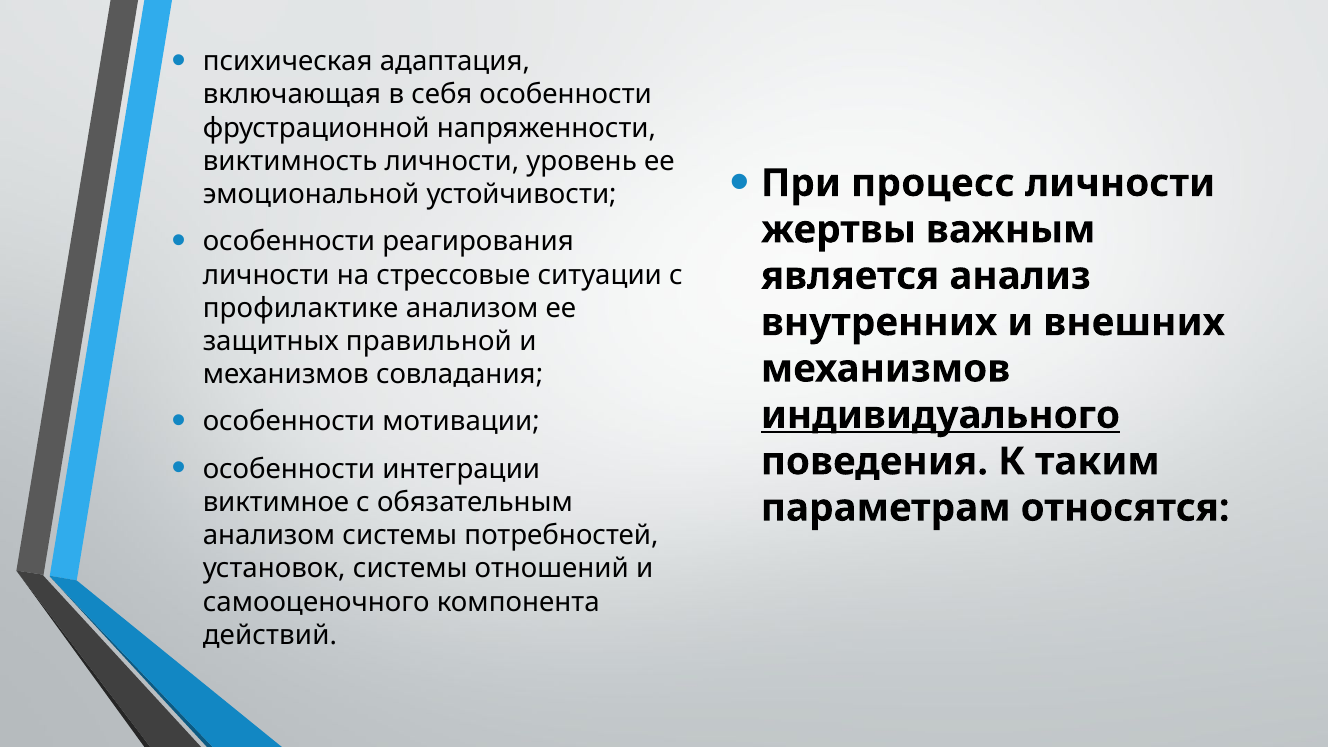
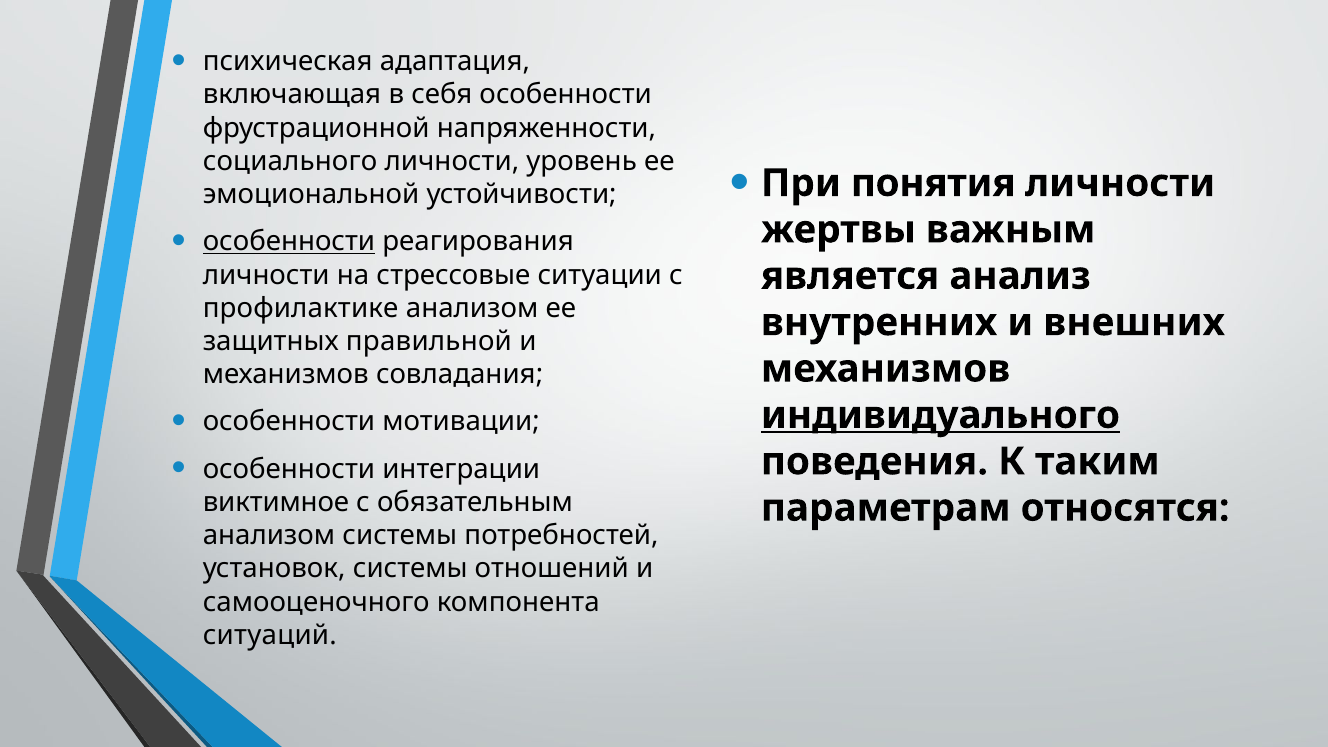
виктимность: виктимность -> социального (290, 161)
процесс: процесс -> понятия (933, 183)
особенности underline: none -> present (289, 242)
действий: действий -> ситуаций (270, 635)
